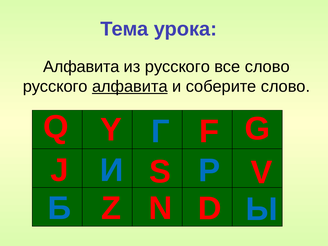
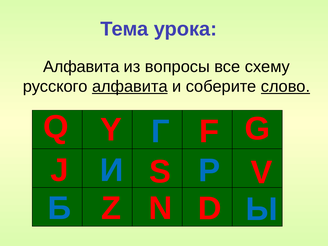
из русского: русского -> вопросы (177, 67)
все слово: слово -> схему (267, 67)
слово underline: none -> present (286, 86)
